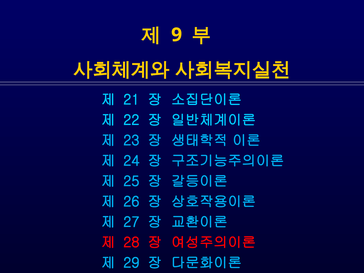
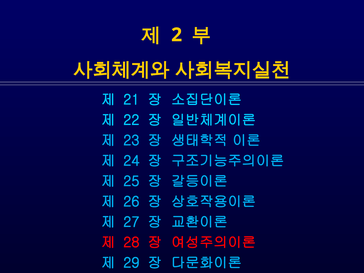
9: 9 -> 2 (177, 35)
